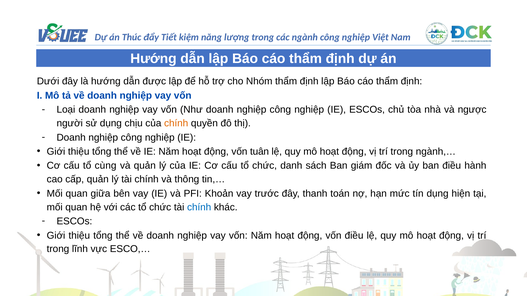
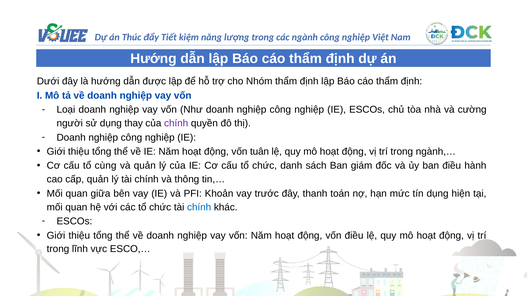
ngược: ngược -> cường (472, 110)
chịu: chịu -> thay (134, 123)
chính colour: orange -> purple (176, 123)
